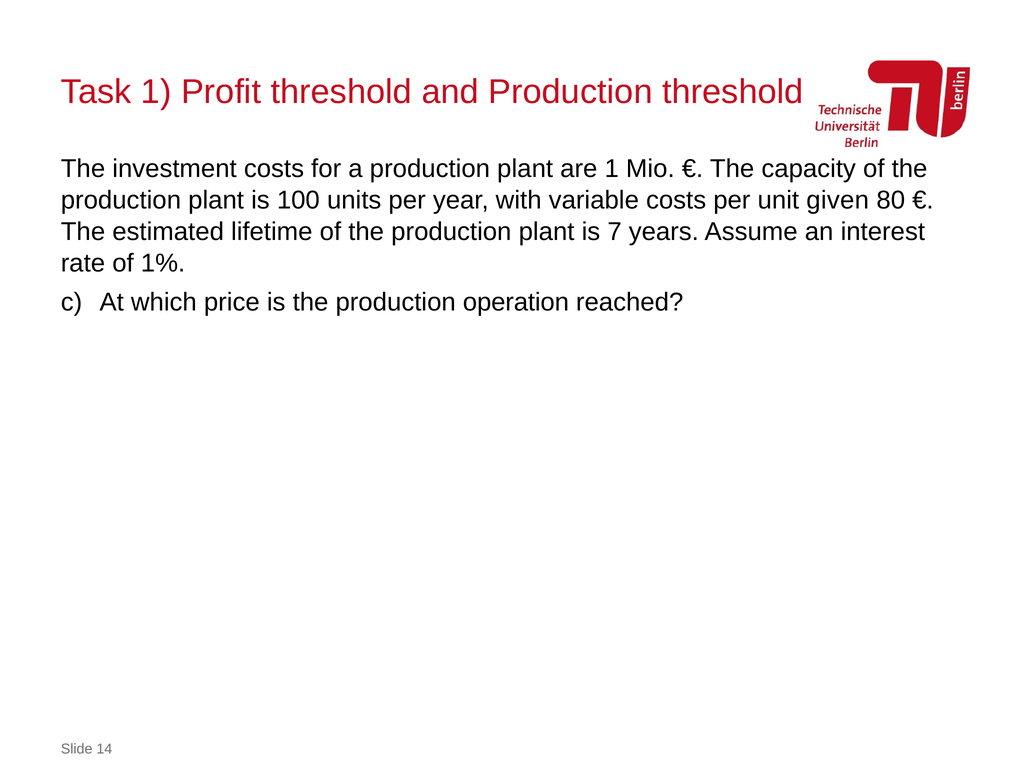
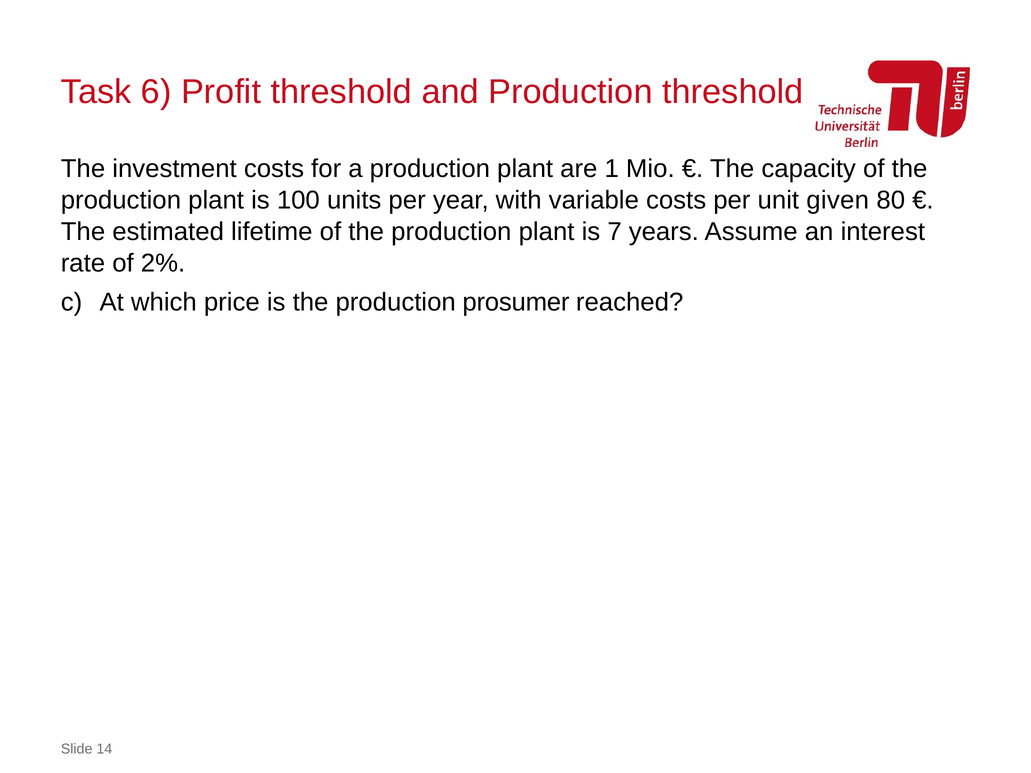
Task 1: 1 -> 6 (156, 92)
1%: 1% -> 2% (163, 263)
operation: operation -> prosumer (516, 302)
